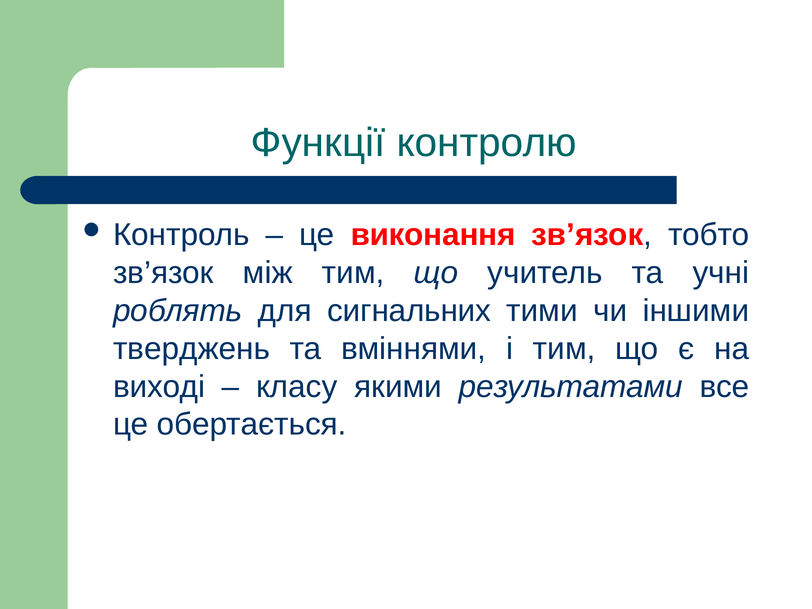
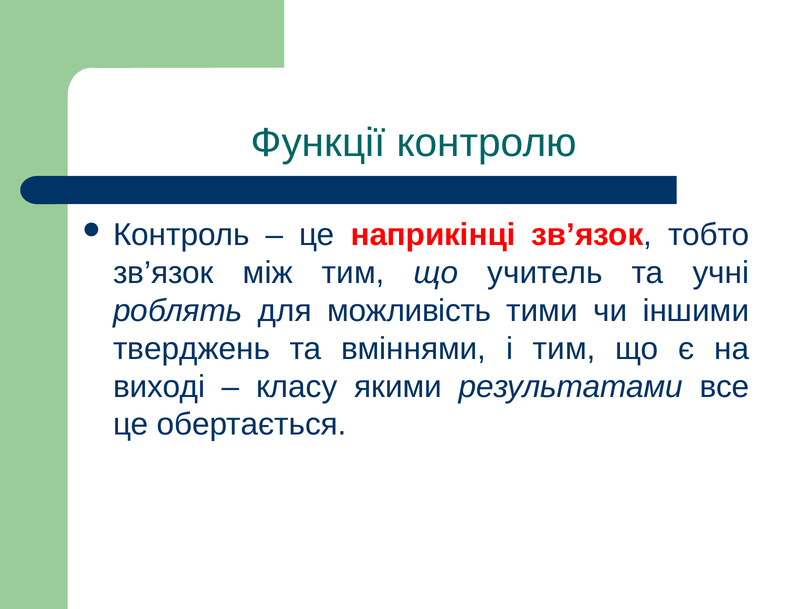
виконання: виконання -> наприкінці (433, 235)
сигнальних: сигнальних -> можливість (409, 311)
